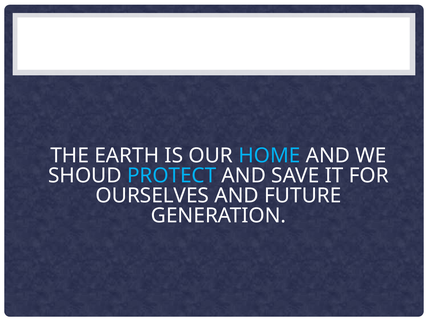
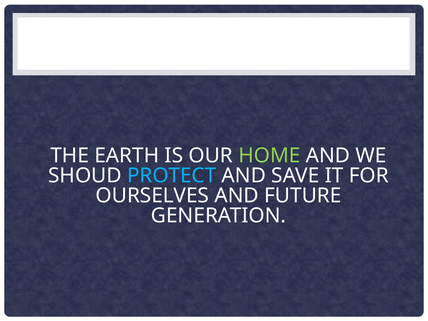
HOME colour: light blue -> light green (269, 156)
